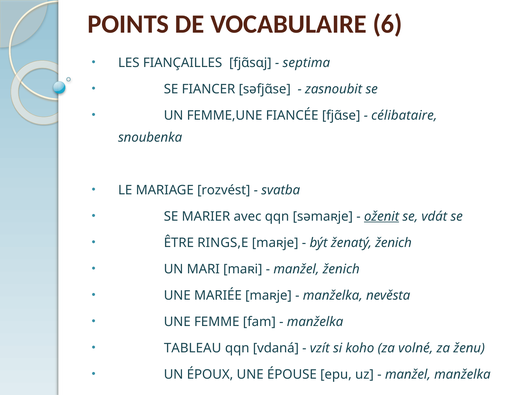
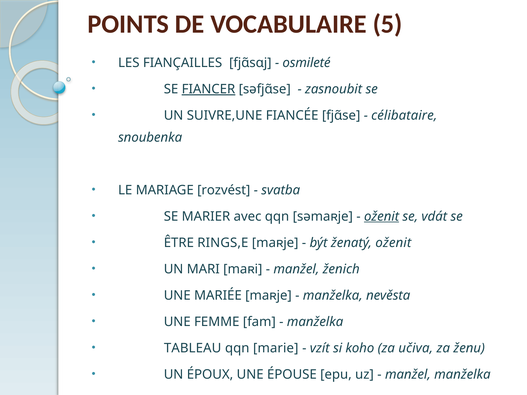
6: 6 -> 5 (388, 24)
septima: septima -> osmileté (307, 63)
FIANCER underline: none -> present (208, 89)
FEMME,UNE: FEMME,UNE -> SUIVRE,UNE (225, 116)
ženatý ženich: ženich -> oženit (393, 243)
vdaná: vdaná -> marie (276, 348)
volné: volné -> učiva (416, 348)
